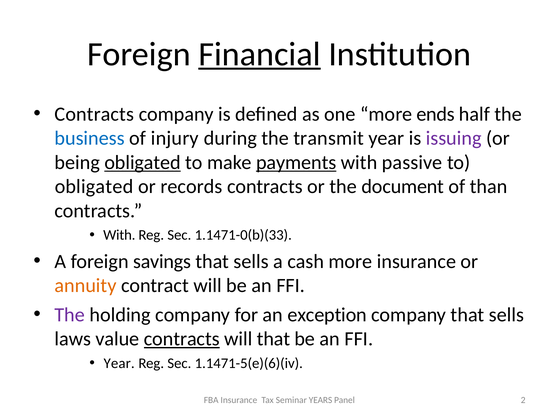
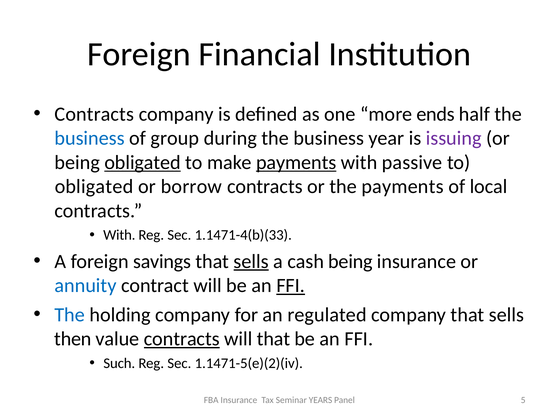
Financial underline: present -> none (260, 54)
injury: injury -> group (175, 138)
during the transmit: transmit -> business (329, 138)
records: records -> borrow (191, 187)
the document: document -> payments (403, 187)
than: than -> local (489, 187)
1.1471-0(b)(33: 1.1471-0(b)(33 -> 1.1471-4(b)(33 (243, 235)
sells underline: none -> present (251, 262)
cash more: more -> being (351, 262)
annuity colour: orange -> blue (85, 286)
FFI underline: none -> present (291, 286)
The colour: purple -> blue (70, 315)
exception: exception -> regulated (327, 315)
laws: laws -> then (73, 339)
Year: Year -> Such (119, 363)
1.1471-5(e)(6)(iv: 1.1471-5(e)(6)(iv -> 1.1471-5(e)(2)(iv (249, 363)
2: 2 -> 5 (523, 400)
